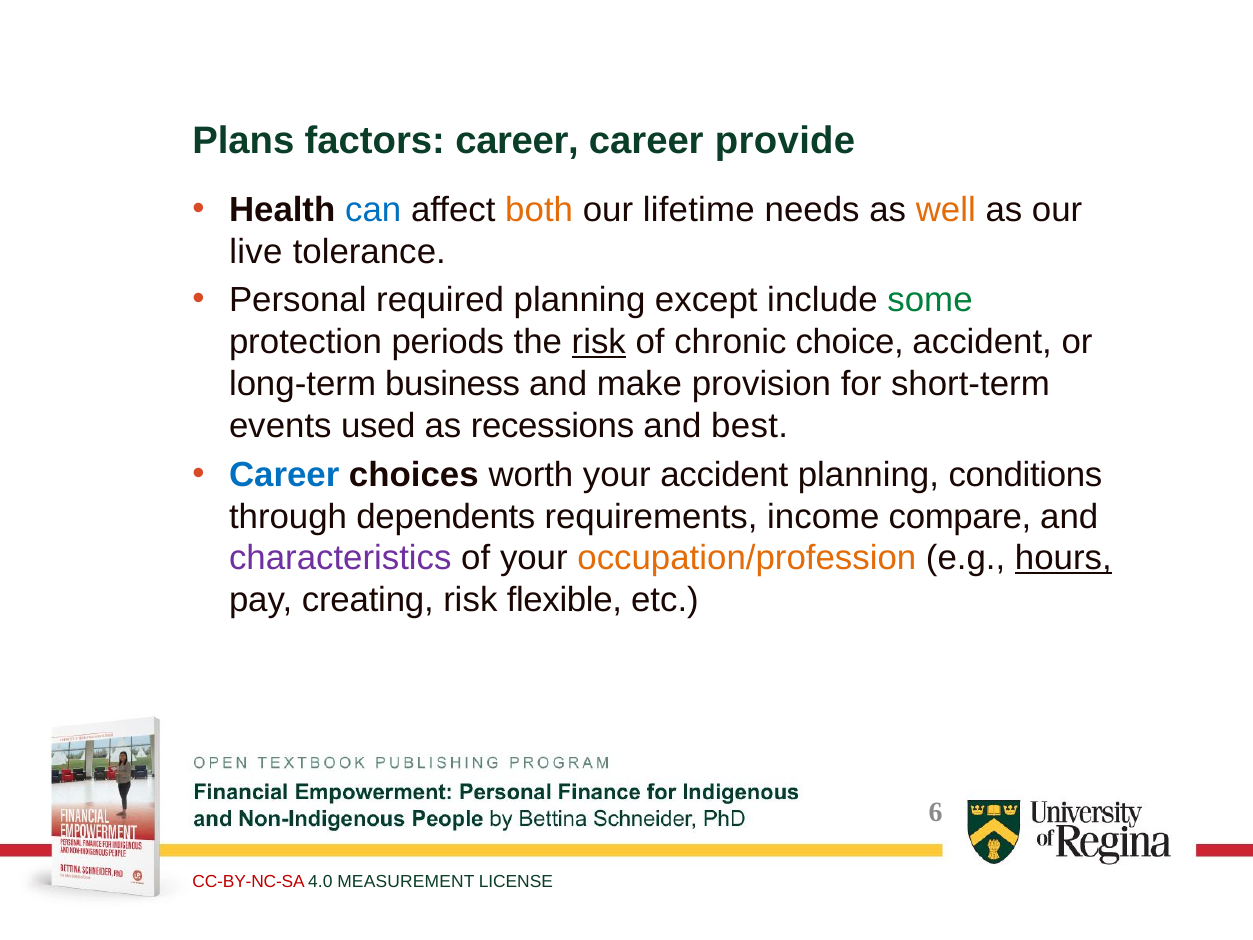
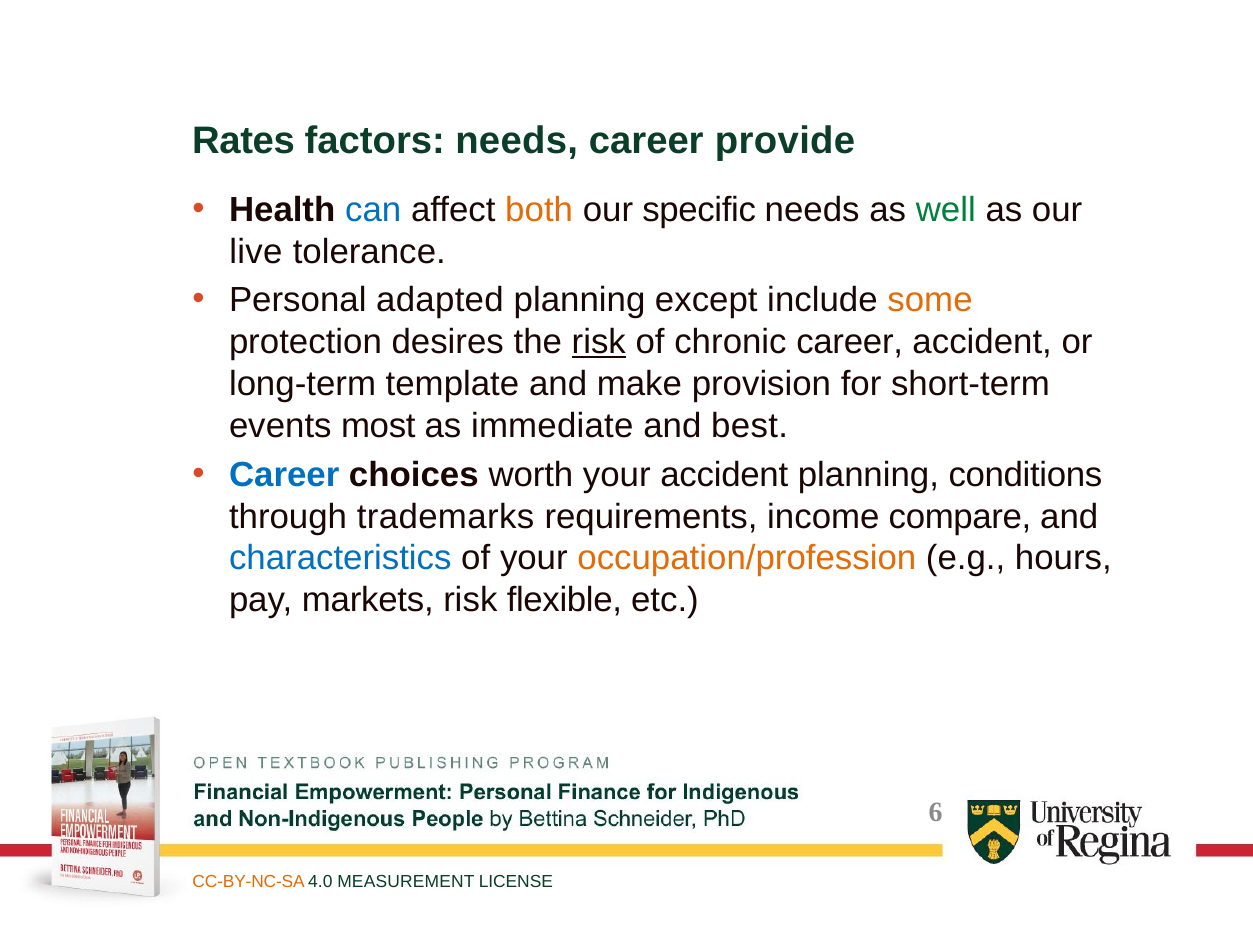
Plans: Plans -> Rates (244, 140)
factors career: career -> needs (517, 140)
lifetime: lifetime -> specific (699, 210)
well colour: orange -> green (946, 210)
required: required -> adapted (440, 300)
some colour: green -> orange (930, 300)
periods: periods -> desires (448, 342)
chronic choice: choice -> career (850, 342)
business: business -> template (452, 384)
used: used -> most (378, 426)
recessions: recessions -> immediate (552, 426)
dependents: dependents -> trademarks (446, 516)
characteristics colour: purple -> blue (340, 558)
hours underline: present -> none (1063, 558)
creating: creating -> markets (368, 600)
CC-BY-NC-SA colour: red -> orange (249, 882)
